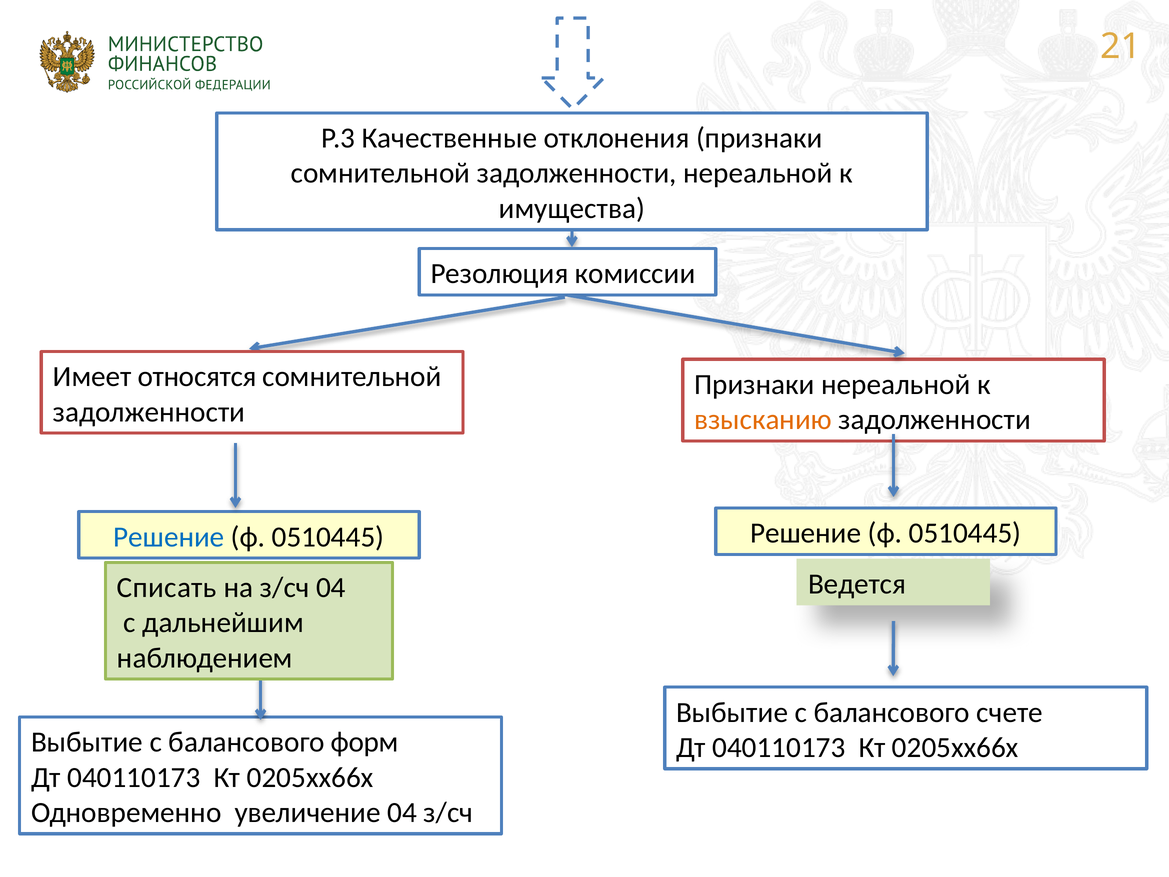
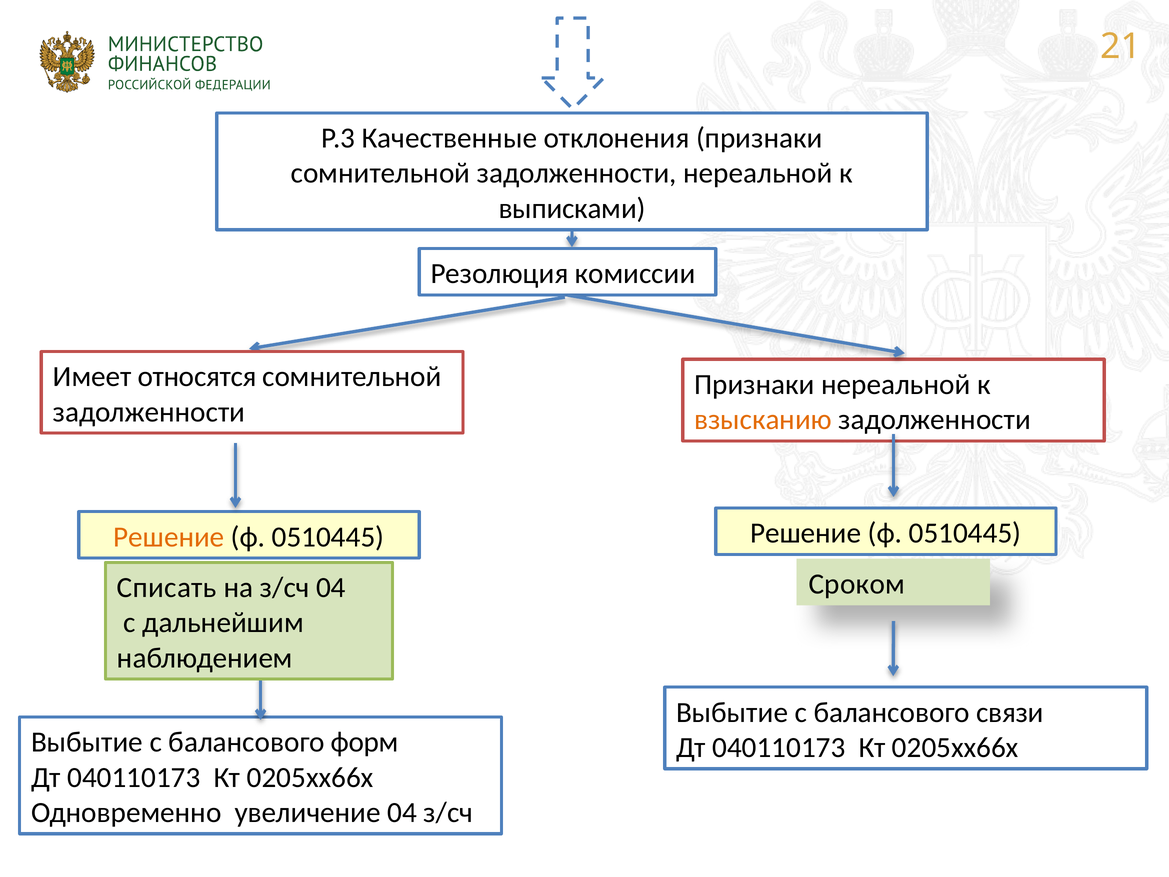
имущества: имущества -> выписками (572, 208)
Решение colour: blue -> orange (169, 537)
Ведется: Ведется -> Сроком (857, 584)
счете: счете -> связи (1010, 712)
